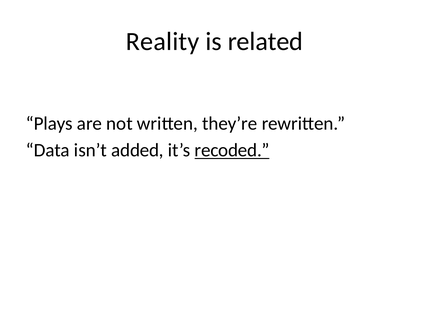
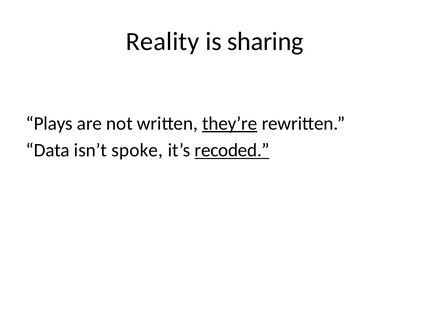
related: related -> sharing (265, 42)
they’re underline: none -> present (230, 123)
added: added -> spoke (137, 150)
